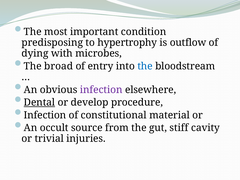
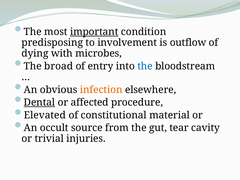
important underline: none -> present (94, 32)
hypertrophy: hypertrophy -> involvement (127, 43)
infection colour: purple -> orange (101, 90)
develop: develop -> affected (90, 102)
Infection: Infection -> Elevated (45, 115)
stiff: stiff -> tear (179, 128)
